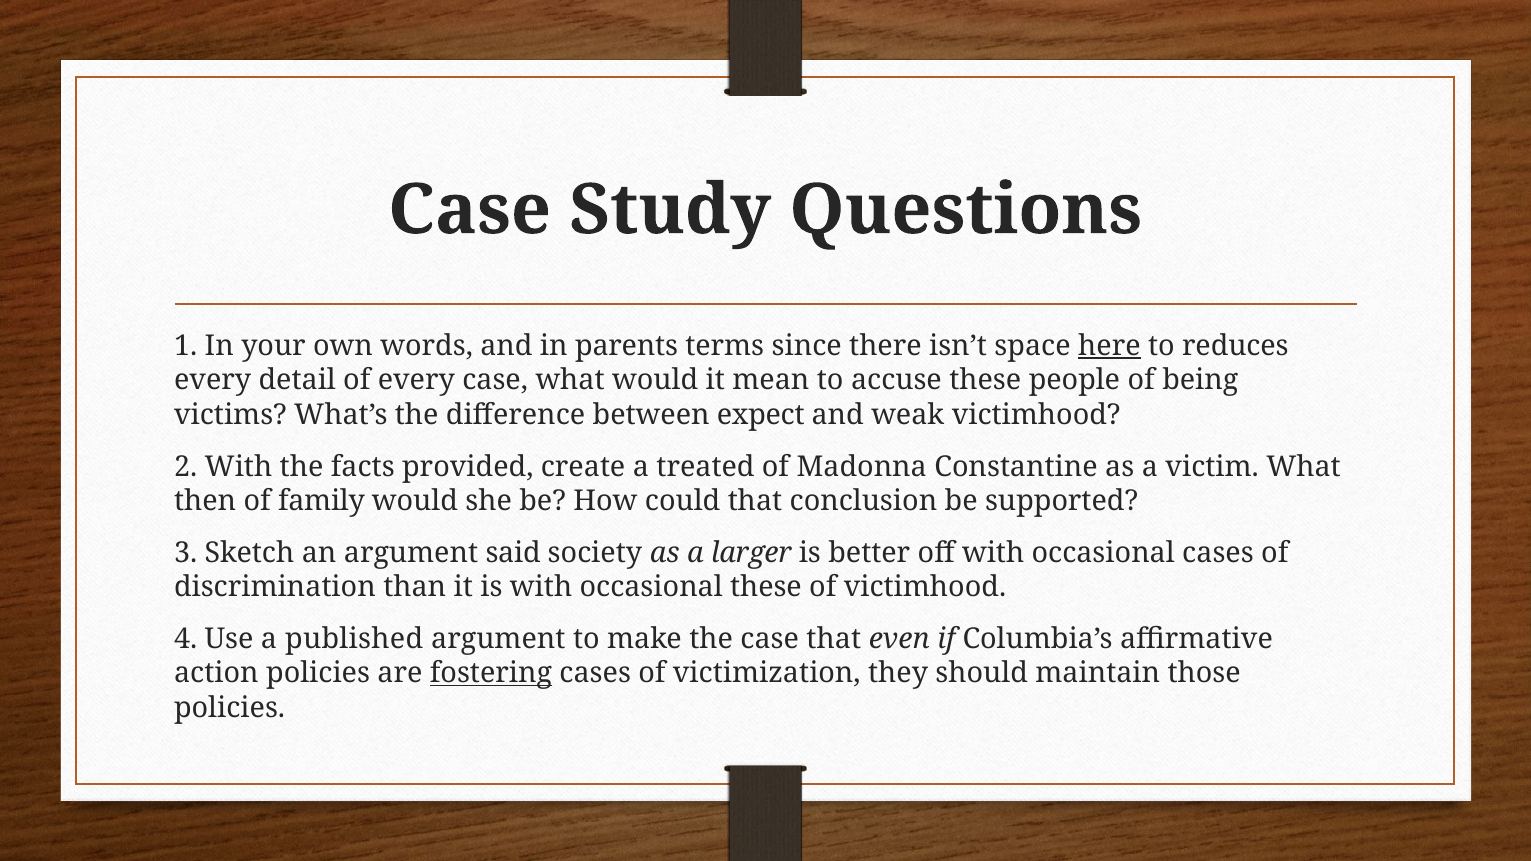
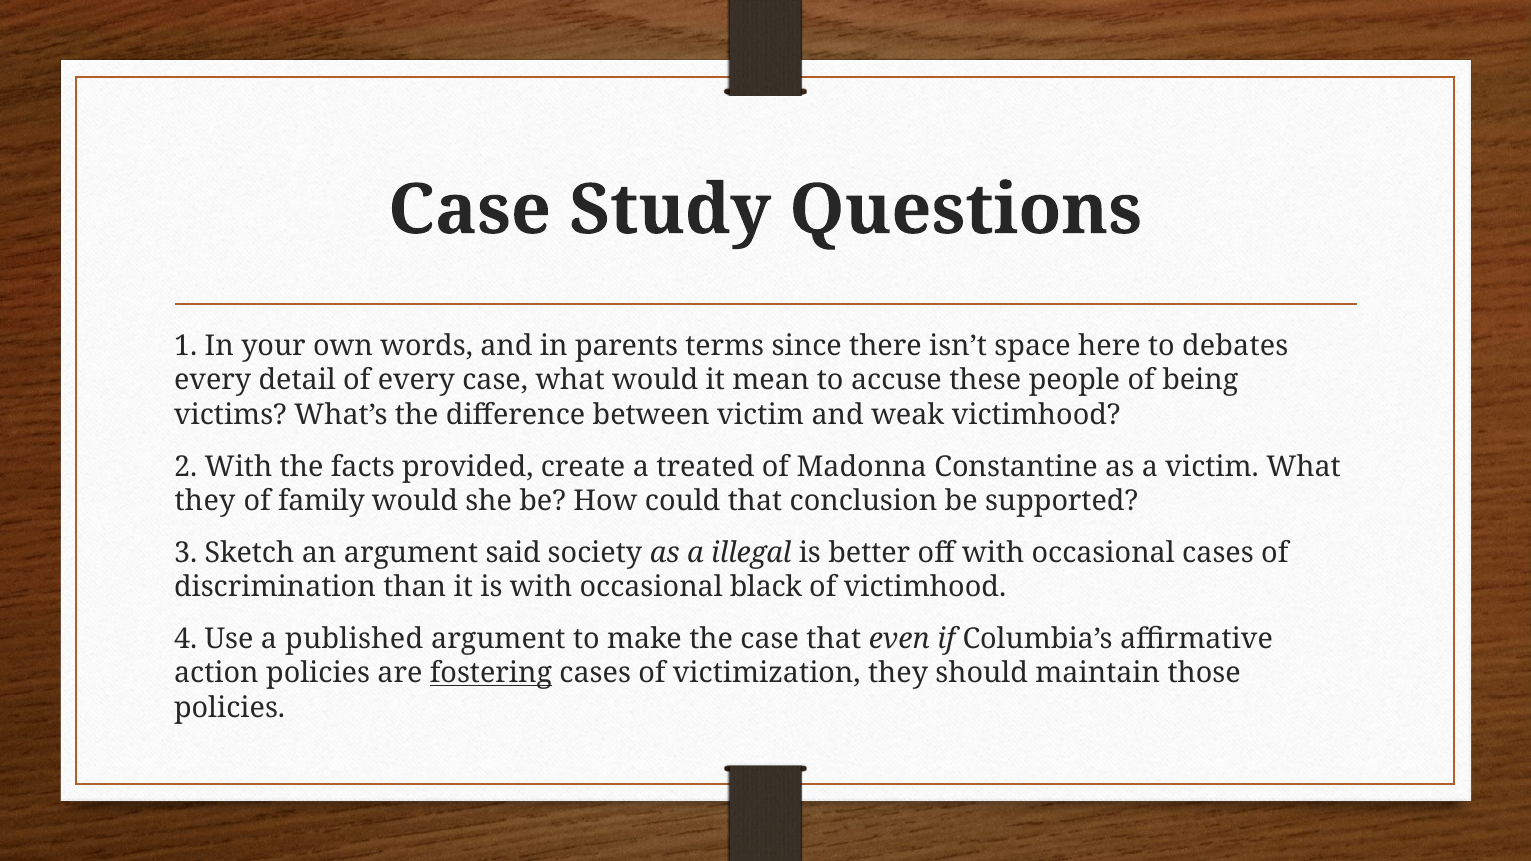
here underline: present -> none (1109, 346)
reduces: reduces -> debates (1235, 346)
between expect: expect -> victim (761, 415)
then: then -> they (205, 501)
larger: larger -> illegal (751, 553)
occasional these: these -> black (766, 587)
